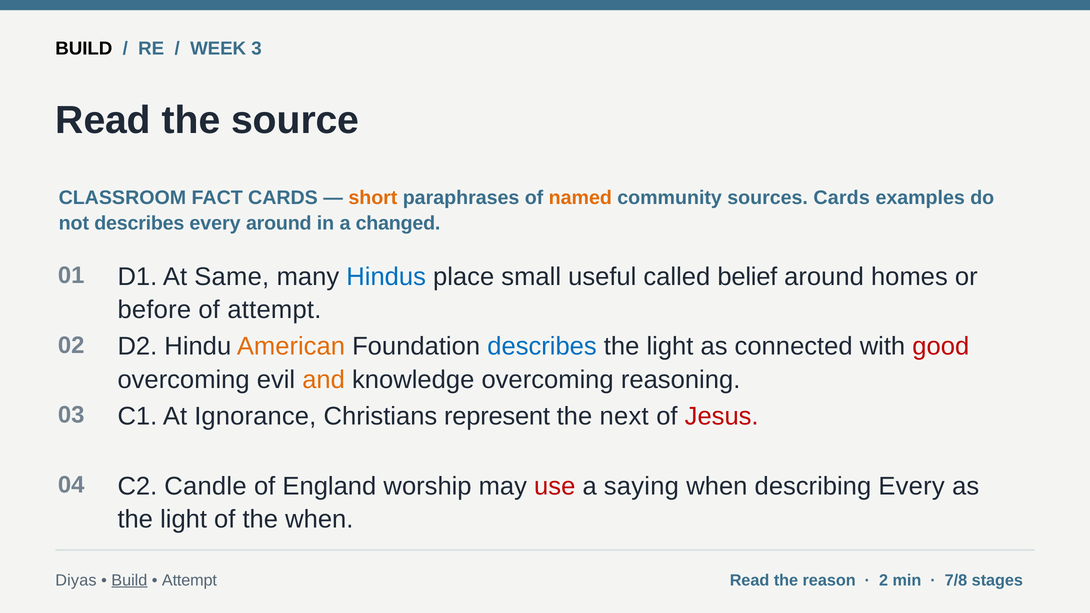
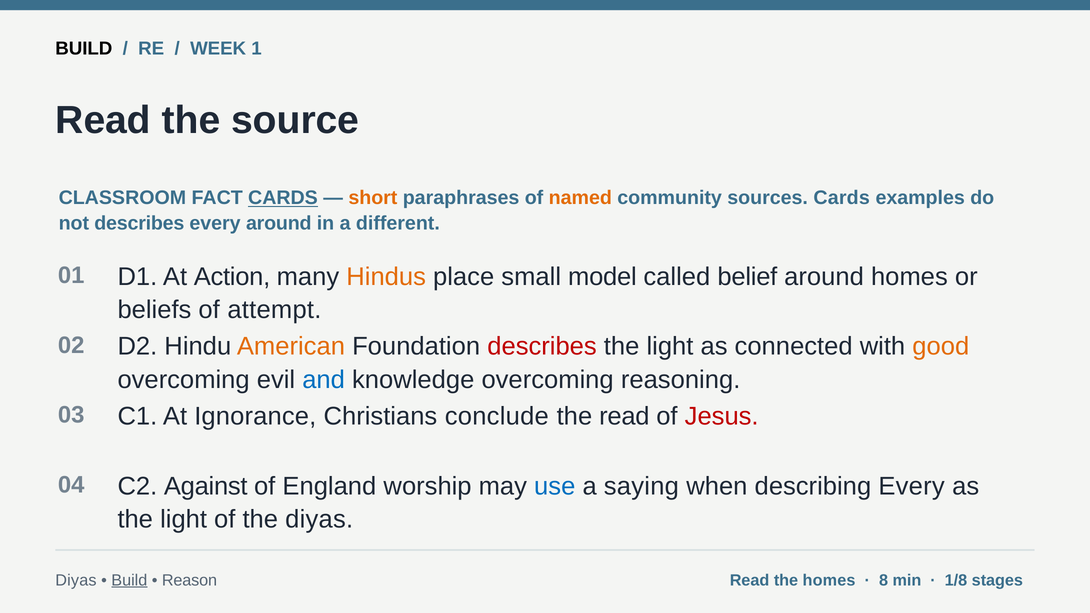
3: 3 -> 1 (257, 48)
CARDS underline: none -> present (283, 198)
changed: changed -> different (398, 223)
Same: Same -> Action (232, 277)
Hindus colour: blue -> orange (386, 277)
useful: useful -> model (602, 277)
before: before -> beliefs (154, 310)
describes colour: blue -> red (542, 347)
good colour: red -> orange (941, 347)
and colour: orange -> blue (324, 380)
represent: represent -> conclude (497, 416)
the next: next -> read (624, 416)
Candle: Candle -> Against (206, 486)
use colour: red -> blue (555, 486)
the when: when -> diyas (319, 519)
Attempt: Attempt -> Reason (189, 580)
the reason: reason -> homes (829, 580)
2: 2 -> 8 (884, 580)
7/8: 7/8 -> 1/8 (956, 580)
